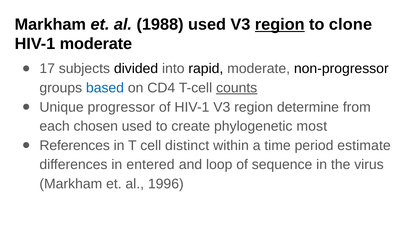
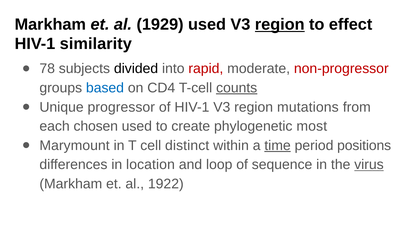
1988: 1988 -> 1929 (160, 25)
clone: clone -> effect (351, 25)
HIV-1 moderate: moderate -> similarity (96, 44)
17: 17 -> 78 (47, 69)
rapid colour: black -> red (206, 69)
non-progressor colour: black -> red (341, 69)
determine: determine -> mutations (308, 107)
References: References -> Marymount (75, 146)
time underline: none -> present (278, 146)
estimate: estimate -> positions (364, 146)
entered: entered -> location (150, 165)
virus underline: none -> present (369, 165)
1996: 1996 -> 1922 (166, 184)
